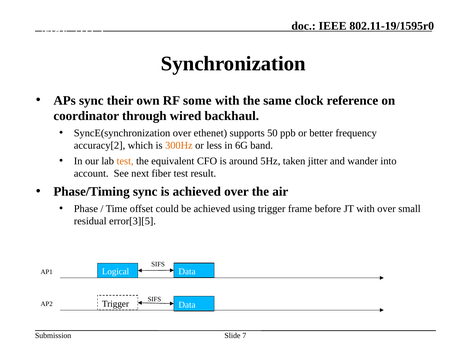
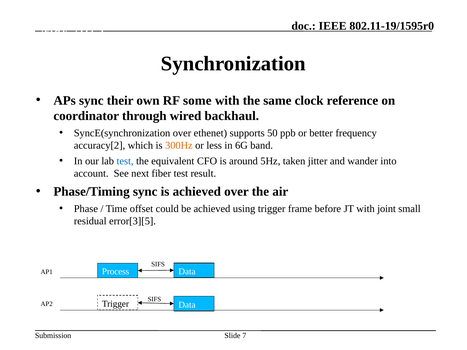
test colour: orange -> blue (125, 161)
with over: over -> joint (387, 209)
Logical: Logical -> Process (116, 272)
